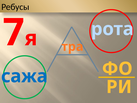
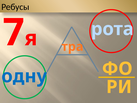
сажа: сажа -> одну (24, 76)
